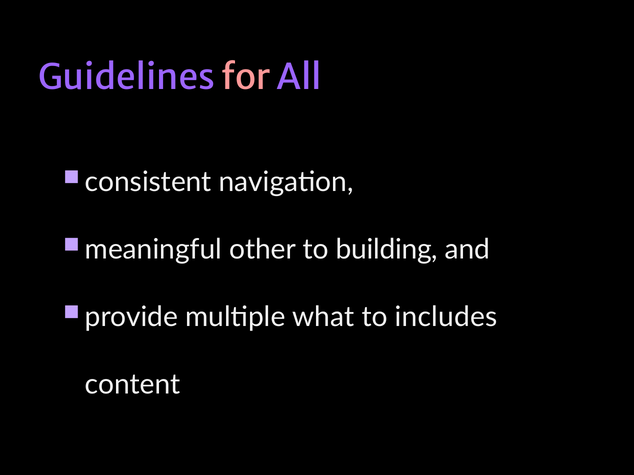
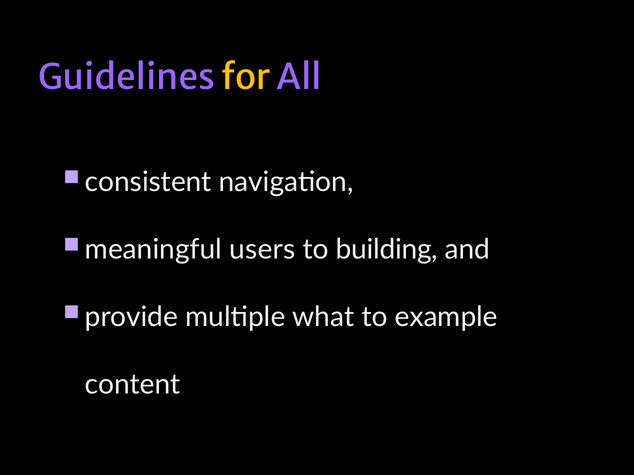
for colour: pink -> yellow (246, 78)
other: other -> users (262, 250)
includes: includes -> example (446, 317)
